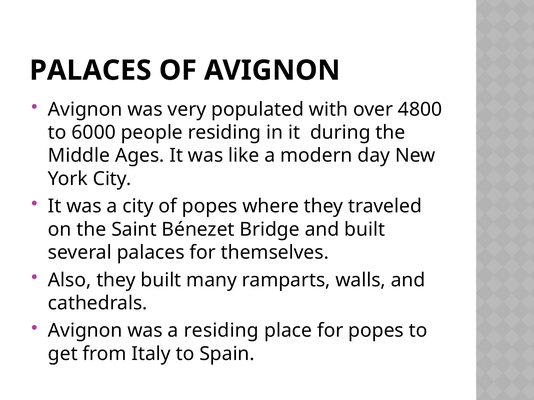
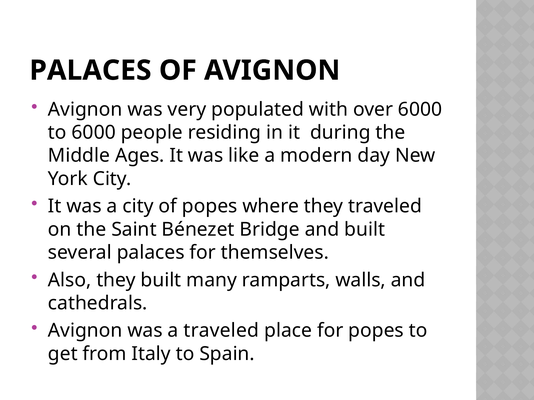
over 4800: 4800 -> 6000 (420, 110)
a residing: residing -> traveled (221, 331)
